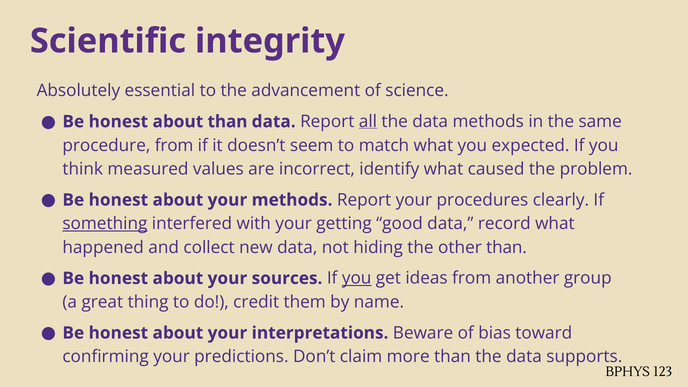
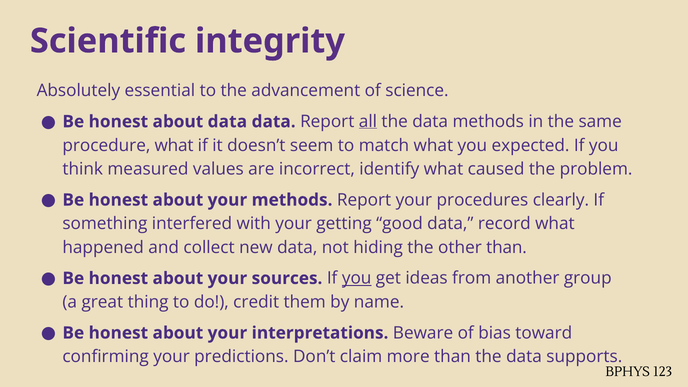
about than: than -> data (227, 122)
procedure from: from -> what (174, 145)
something underline: present -> none (105, 224)
